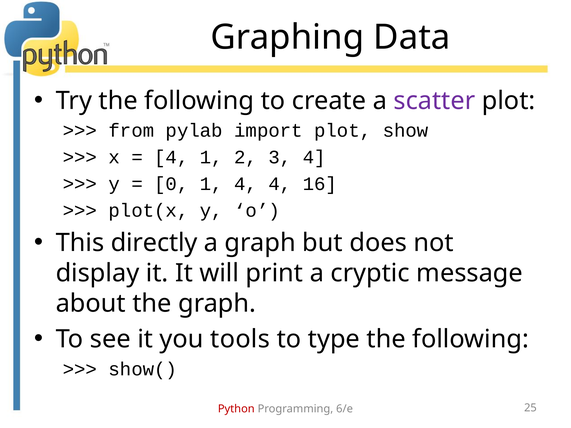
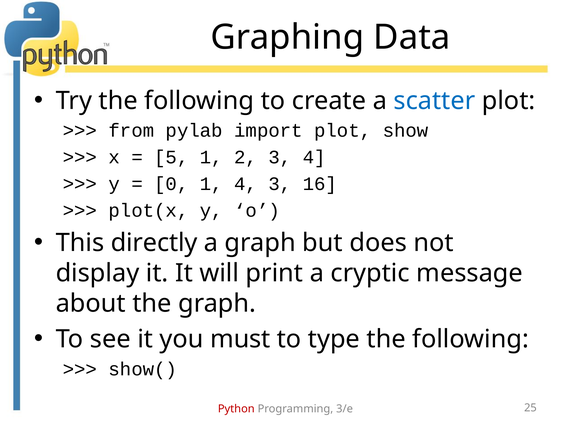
scatter colour: purple -> blue (434, 101)
4: 4 -> 5 (171, 157)
4 4: 4 -> 3 (280, 184)
tools: tools -> must (240, 339)
6/e: 6/e -> 3/e (345, 409)
